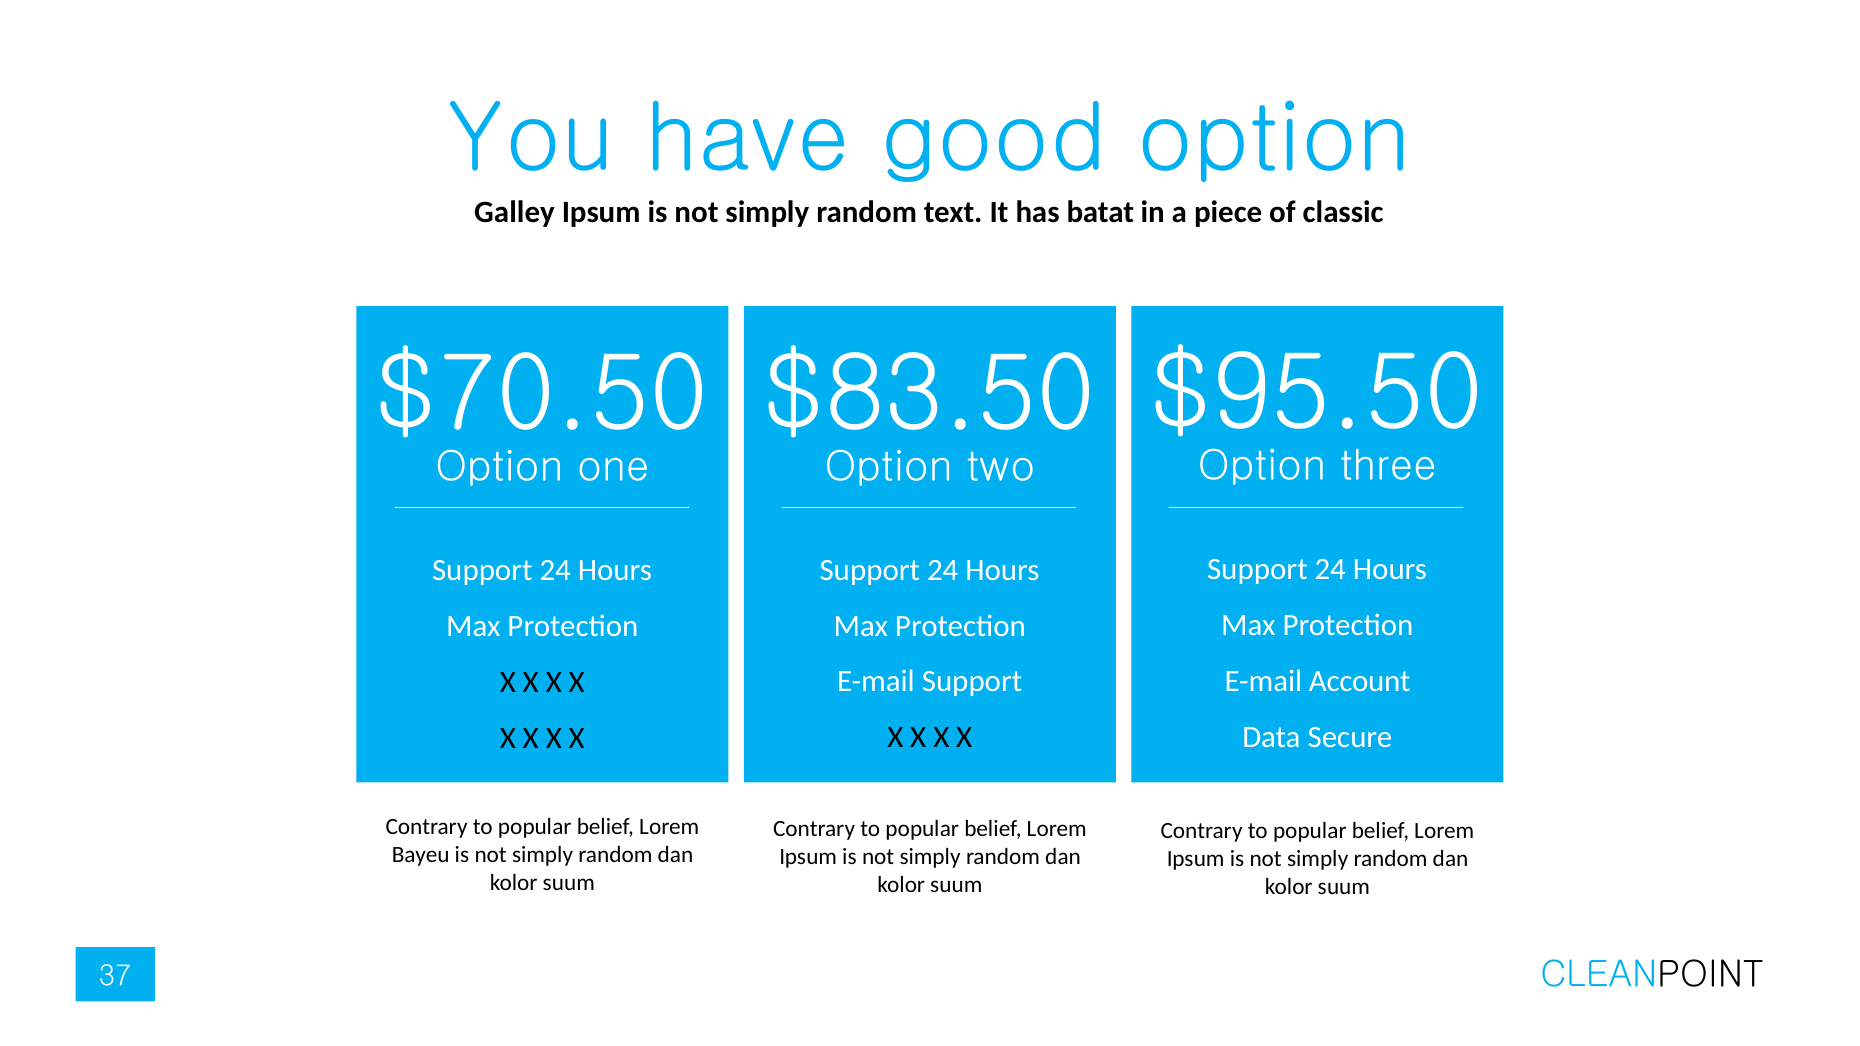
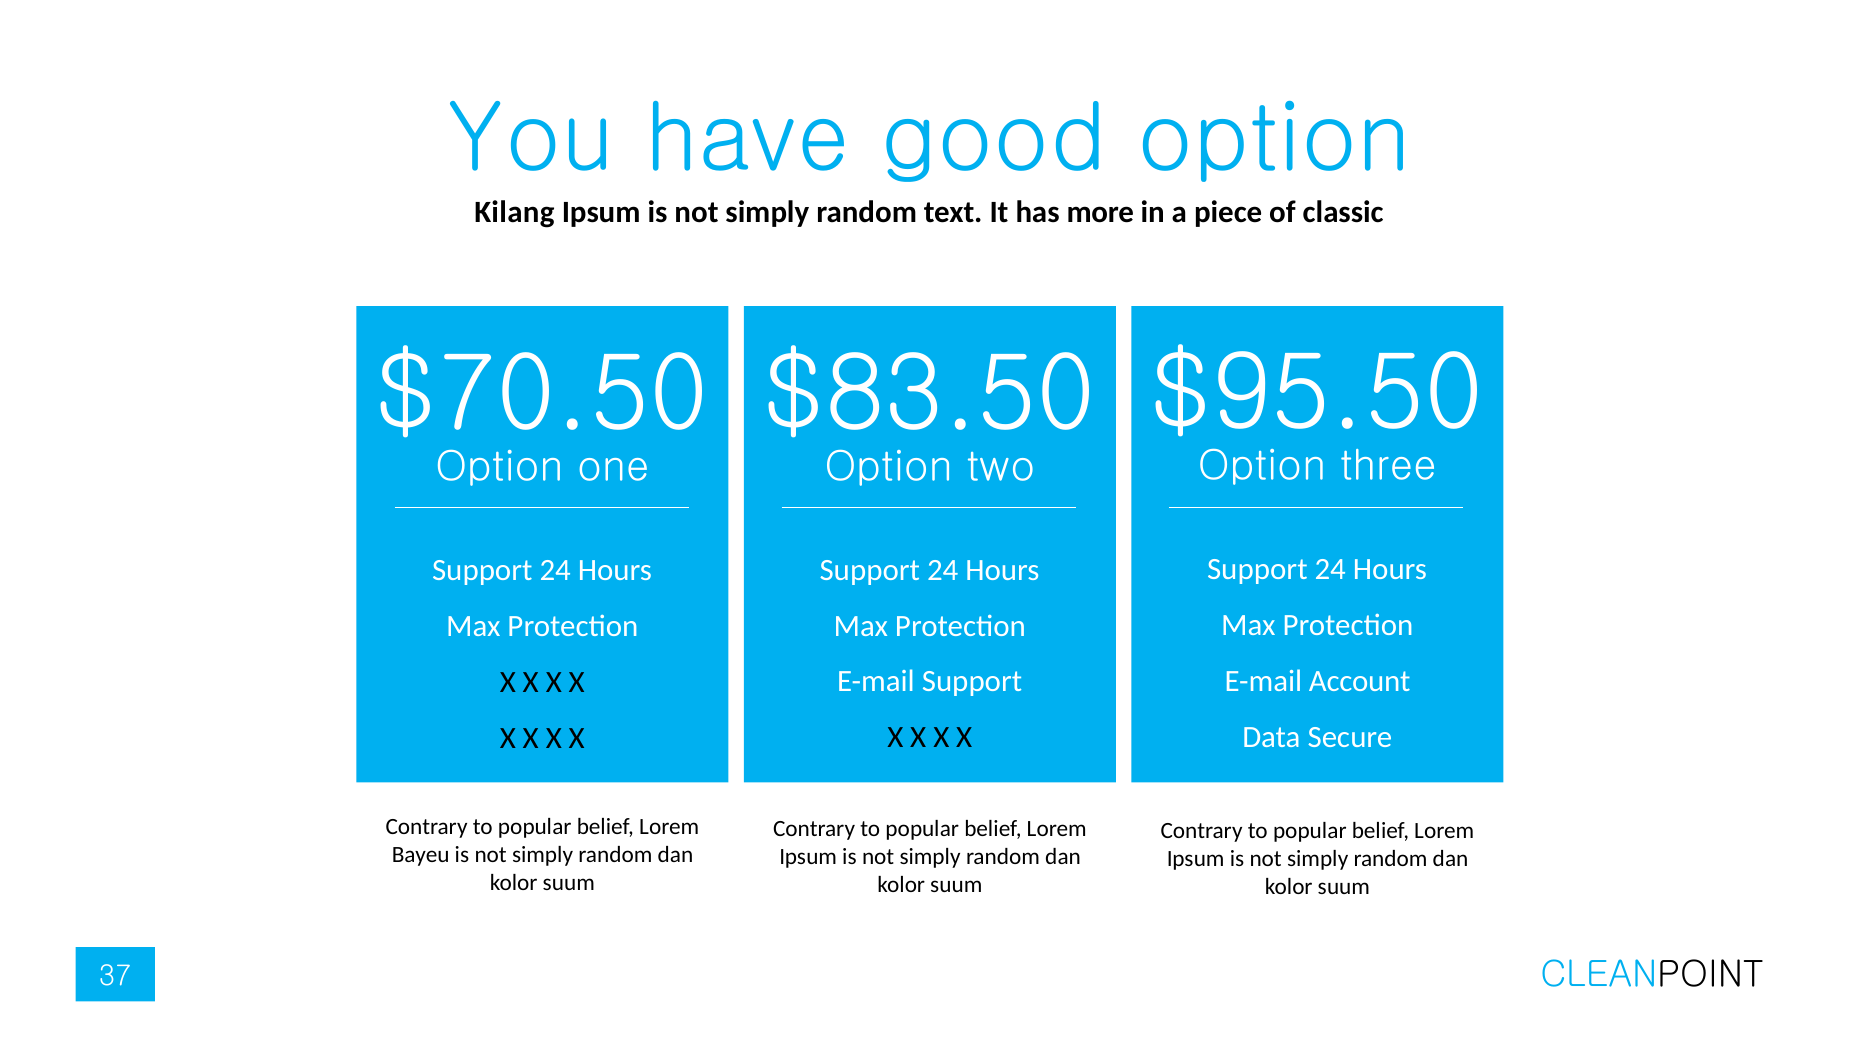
Galley: Galley -> Kilang (514, 212)
batat: batat -> more (1100, 212)
